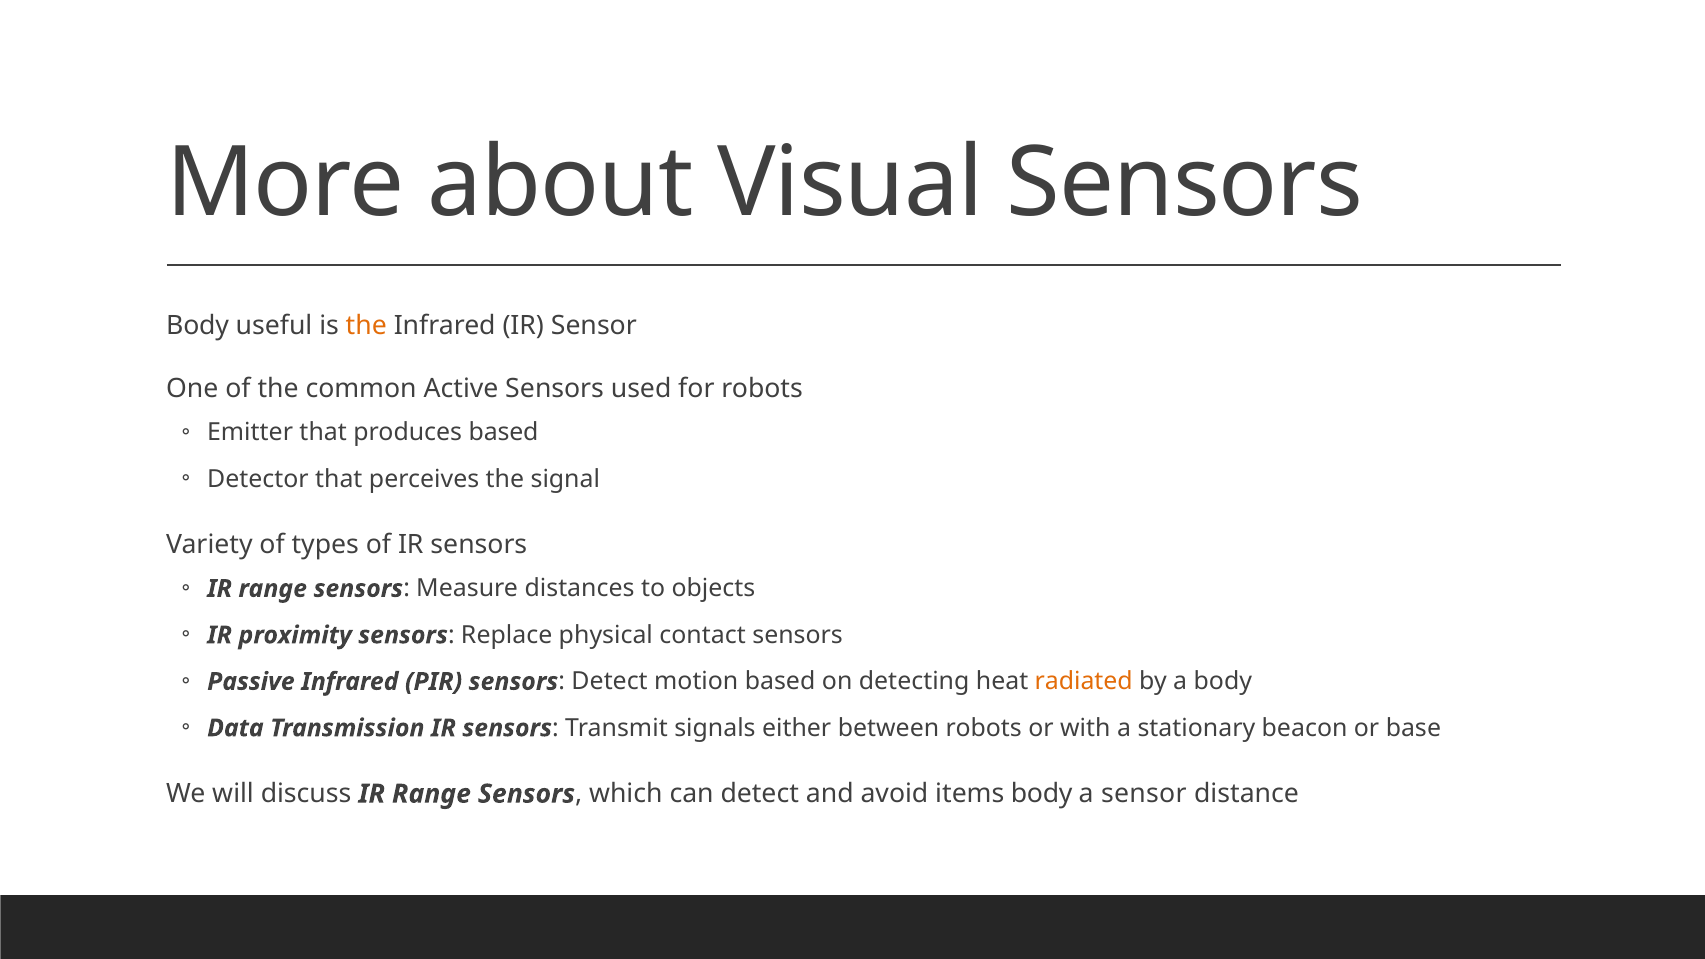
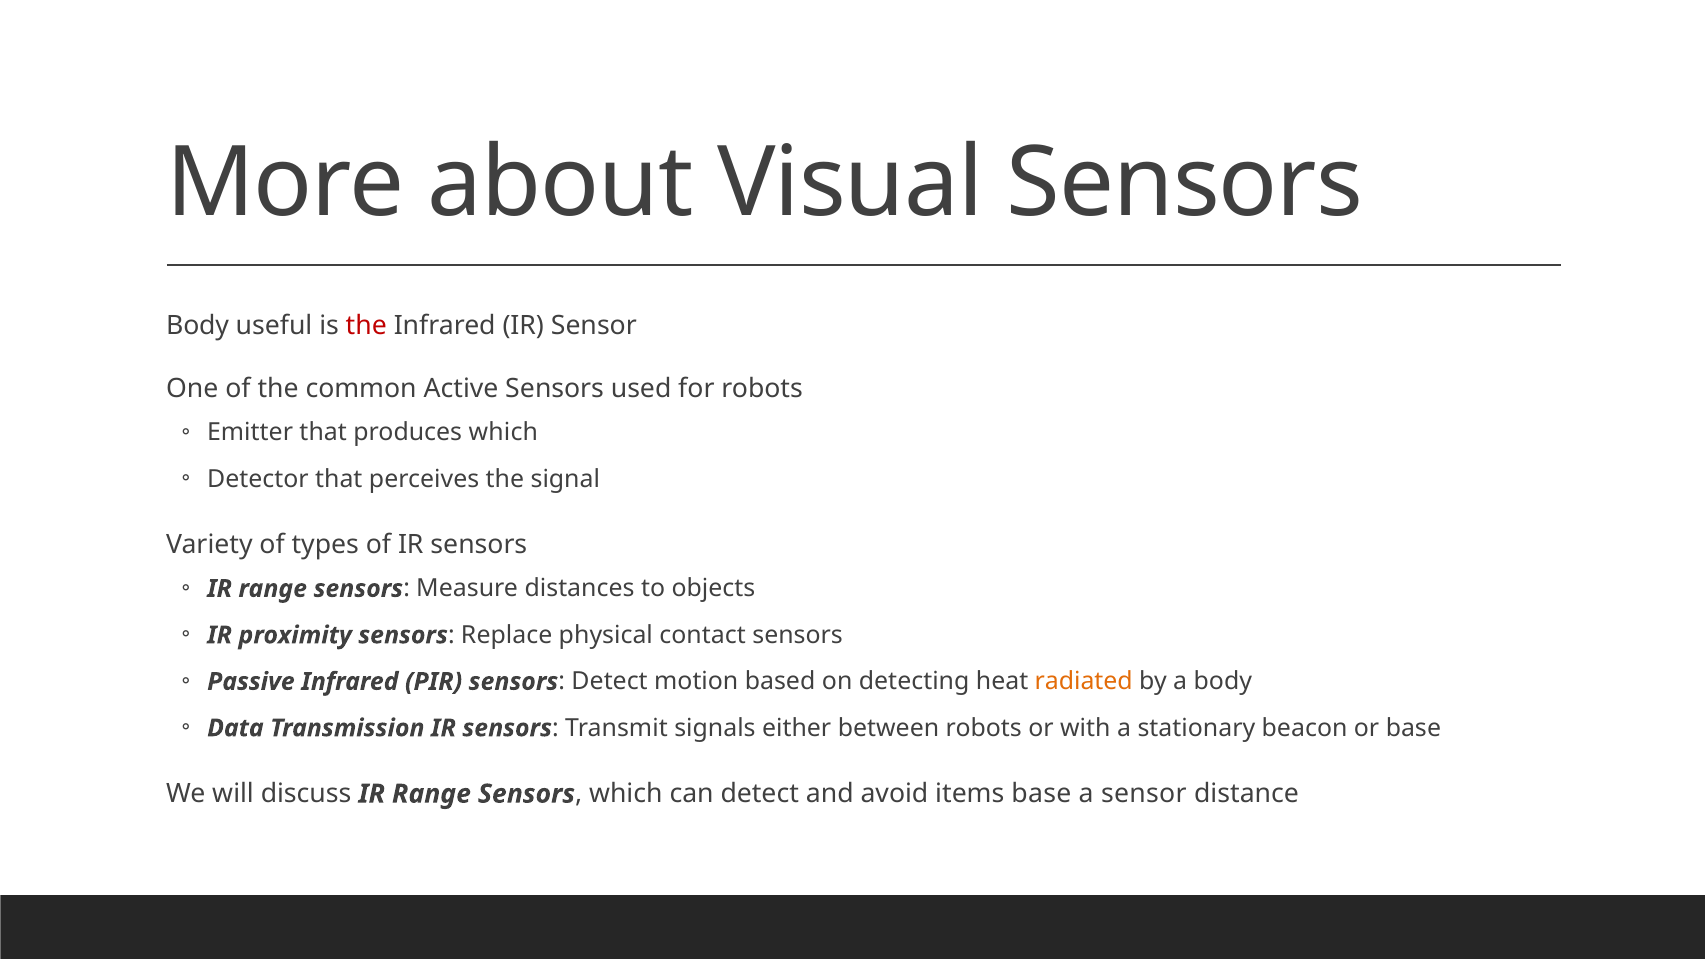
the colour: orange -> red (366, 325)
produces based: based -> which (503, 433)
items body: body -> base (1041, 794)
